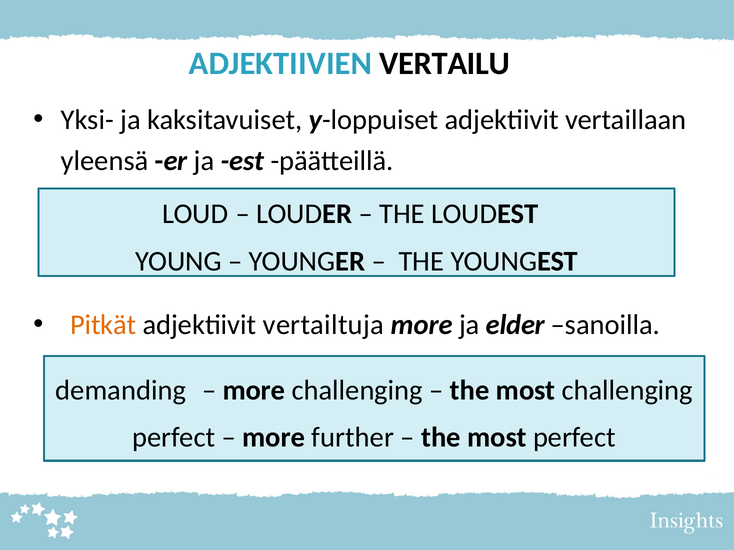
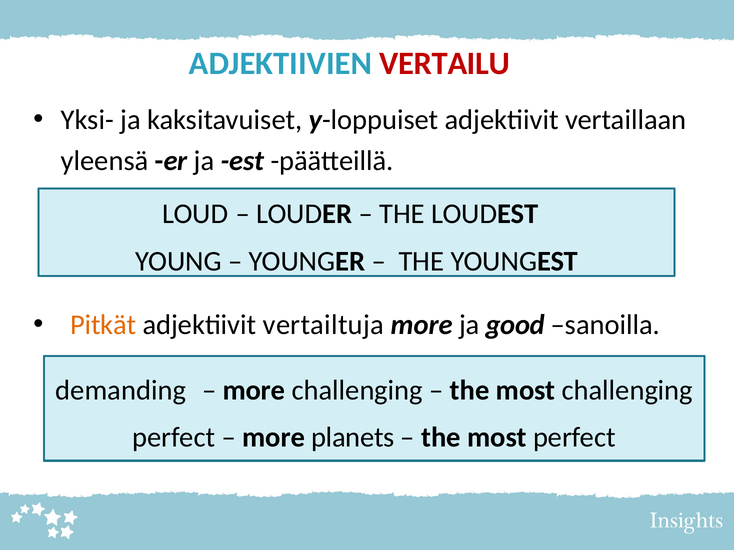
VERTAILU colour: black -> red (445, 64)
elder: elder -> good (515, 325)
further: further -> planets (353, 438)
